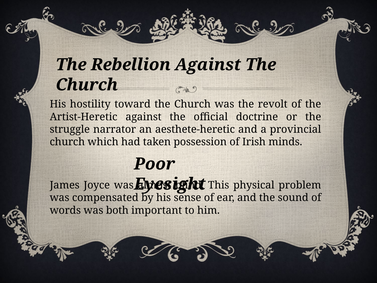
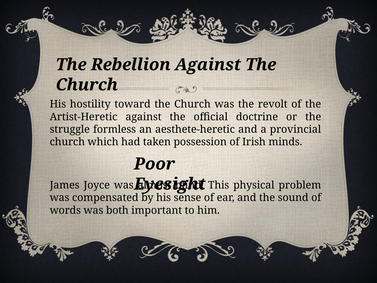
narrator: narrator -> formless (115, 129)
